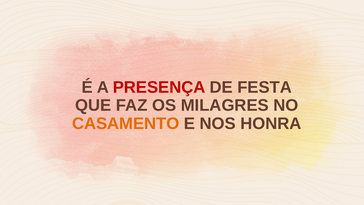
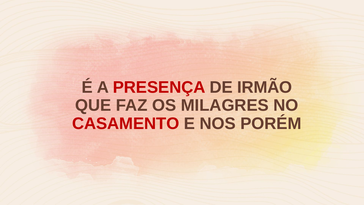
FESTA: FESTA -> IRMÃO (265, 87)
CASAMENTO colour: orange -> red (126, 123)
HONRA: HONRA -> PORÉM (271, 123)
